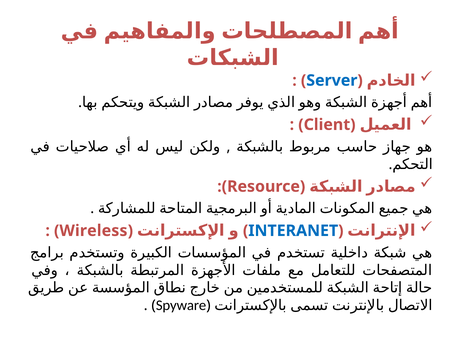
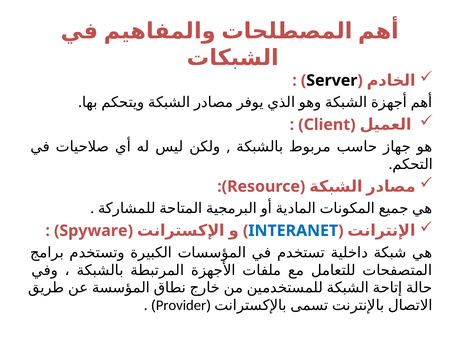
Server colour: blue -> black (332, 80)
Wireless: Wireless -> Spyware (93, 231)
Spyware: Spyware -> Provider (181, 305)
